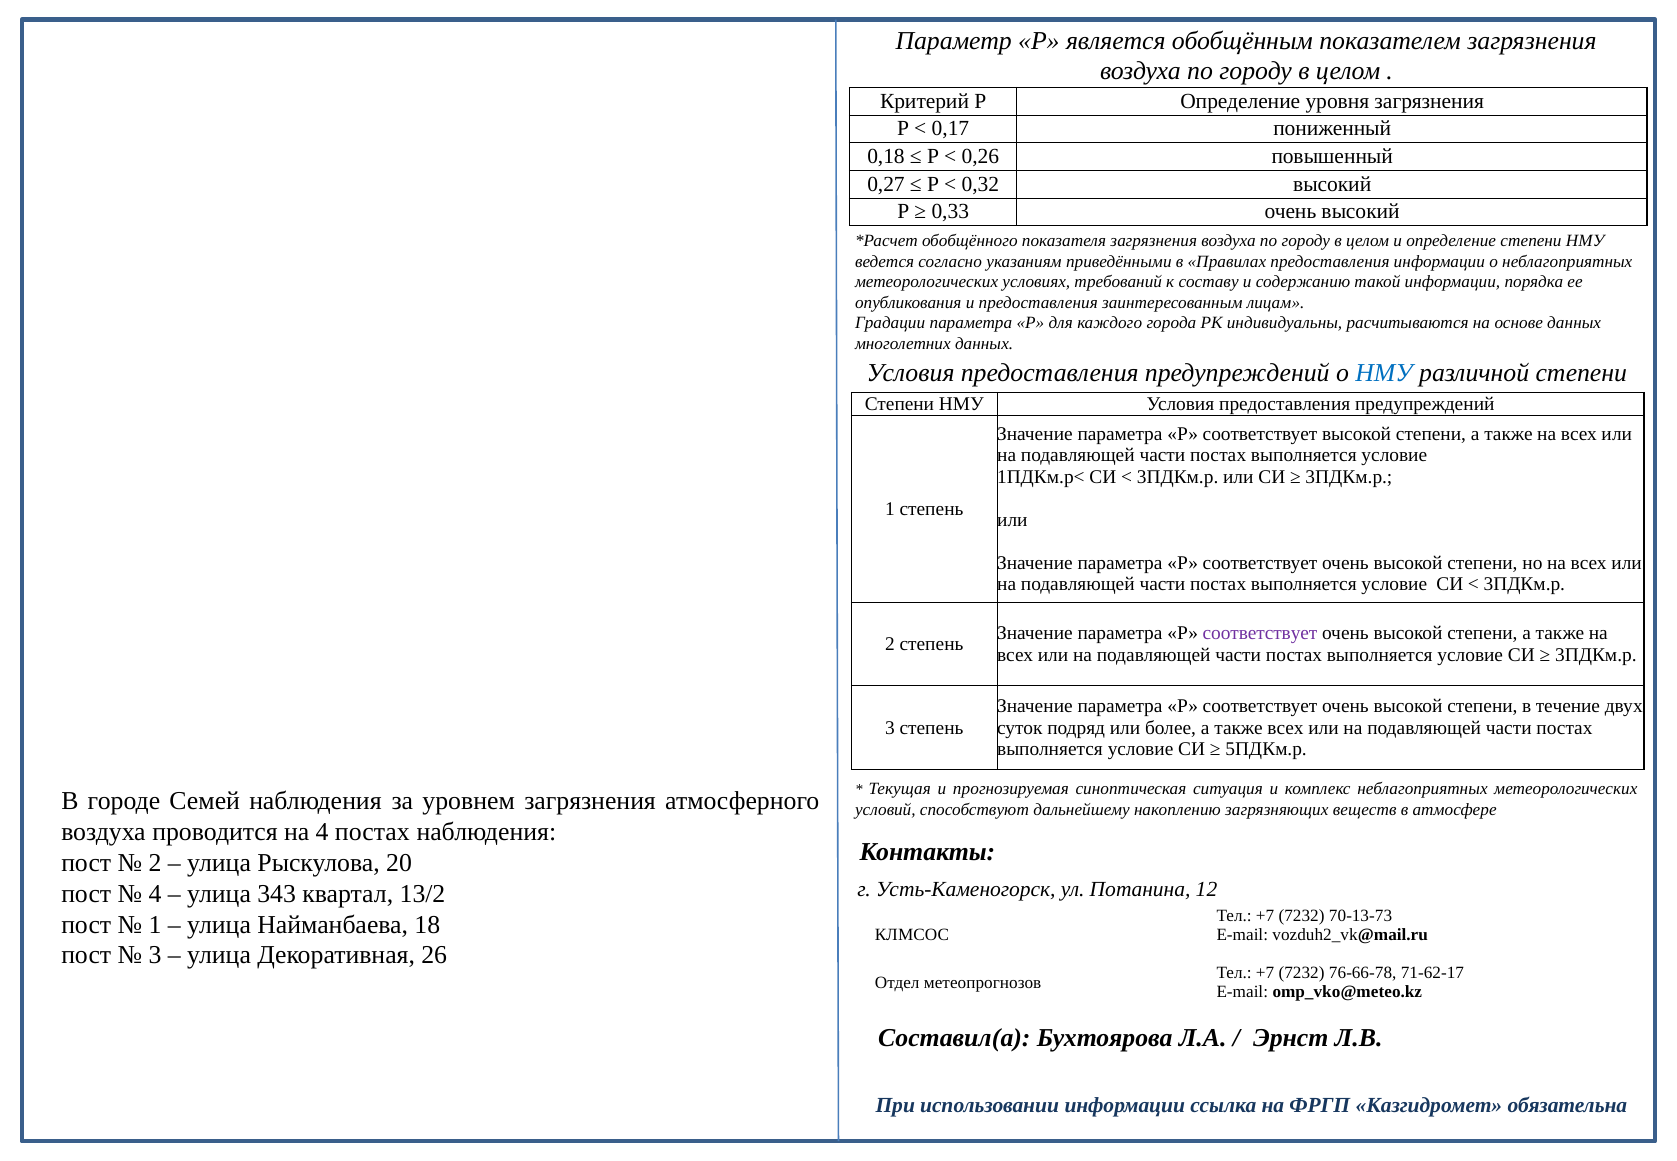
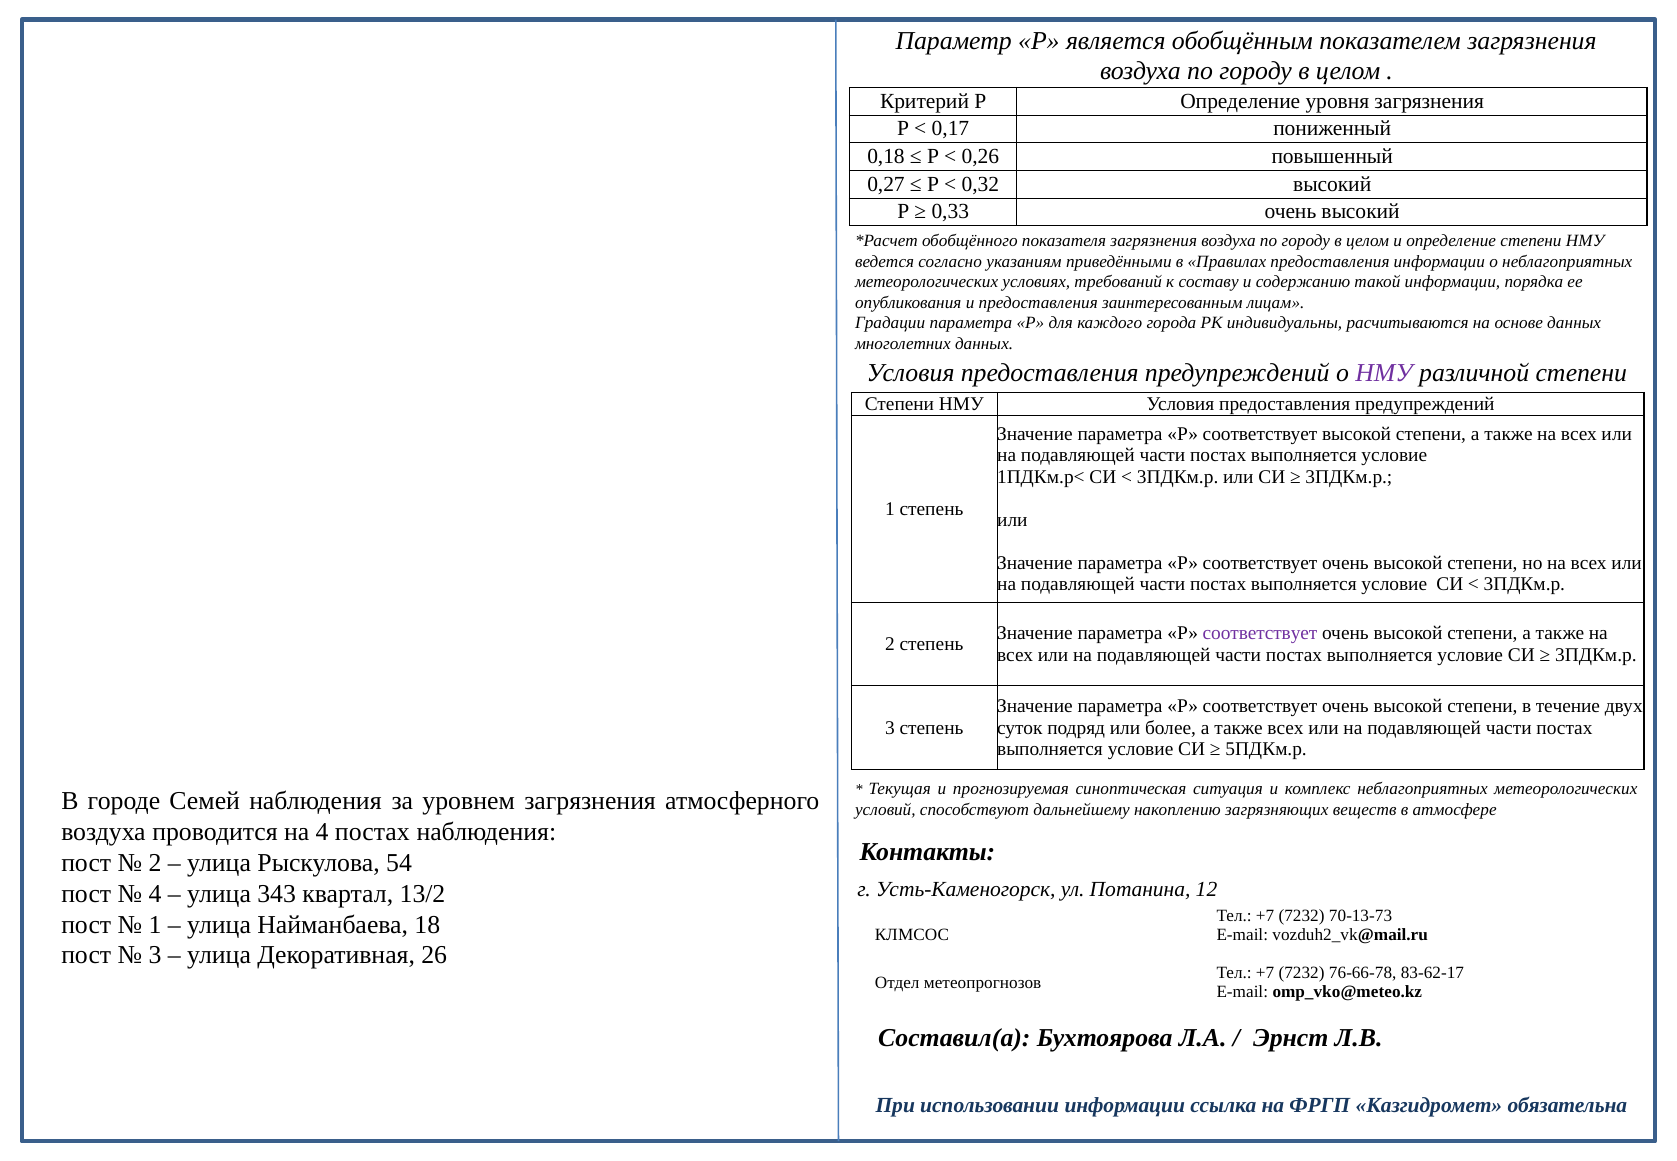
НМУ colour: blue -> purple (1384, 373)
20: 20 -> 54 (399, 863)
71-62-17: 71-62-17 -> 83-62-17 (1432, 973)
